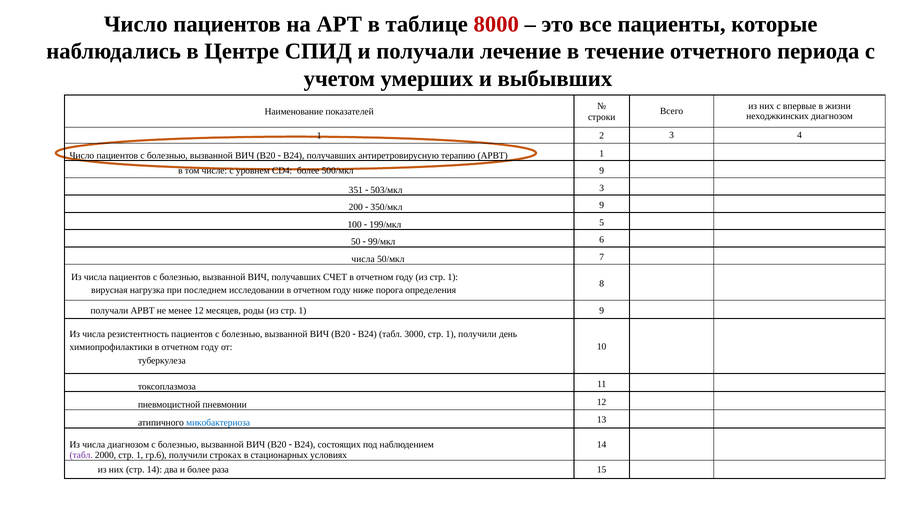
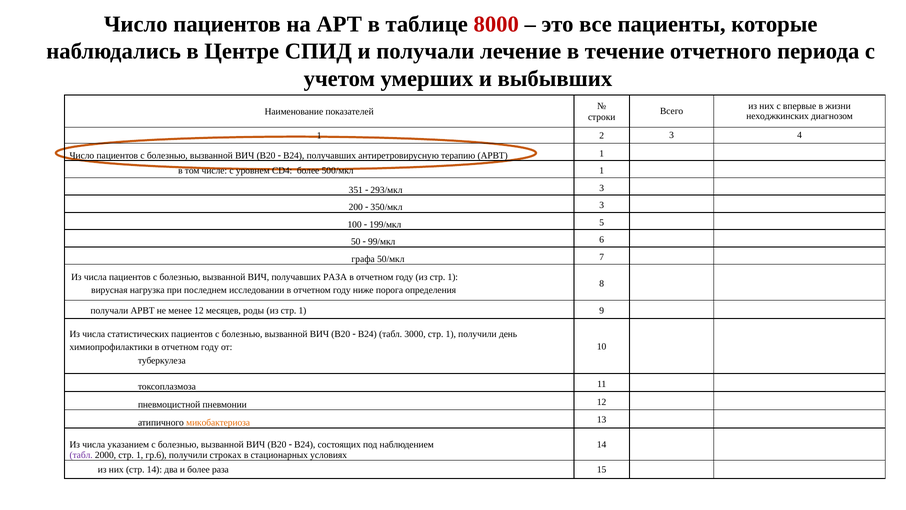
500/мкл 9: 9 -> 1 (602, 171)
503/мкл: 503/мкл -> 293/мкл (386, 190)
350/мкл 9: 9 -> 3 (602, 205)
числа: числа -> графа (363, 259)
получавших СЧЕТ: СЧЕТ -> РАЗА (335, 277)
резистентность: резистентность -> статистических (138, 334)
микобактериоза colour: blue -> orange (218, 423)
числа диагнозом: диагнозом -> указанием (128, 444)
